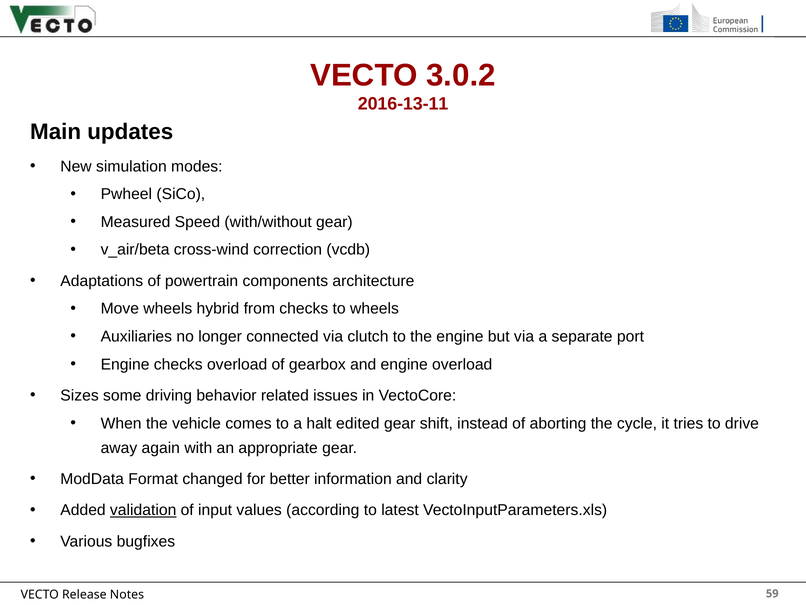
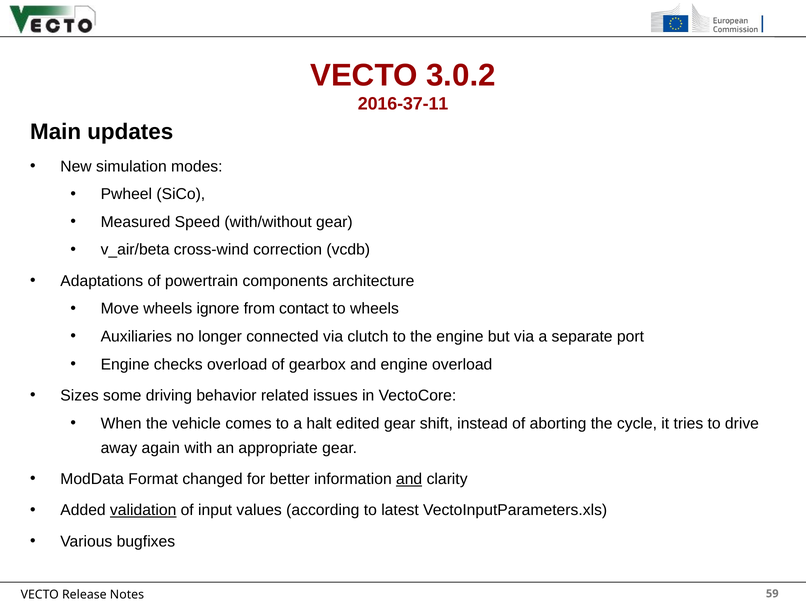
2016-13-11: 2016-13-11 -> 2016-37-11 (403, 104)
hybrid: hybrid -> ignore (218, 309)
from checks: checks -> contact (304, 309)
and underline: none -> present (409, 479)
